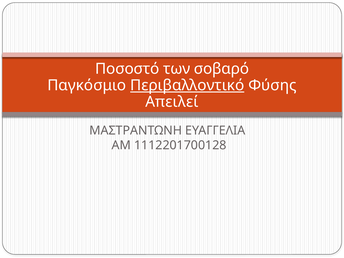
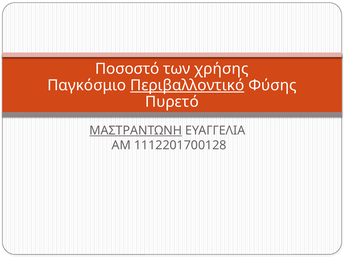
σοβαρό: σοβαρό -> χρήσης (221, 69)
Απειλεί: Απειλεί -> Πυρετό (172, 102)
ΜΑΣΤΡΑΝΤΩΝΗ underline: none -> present (136, 130)
